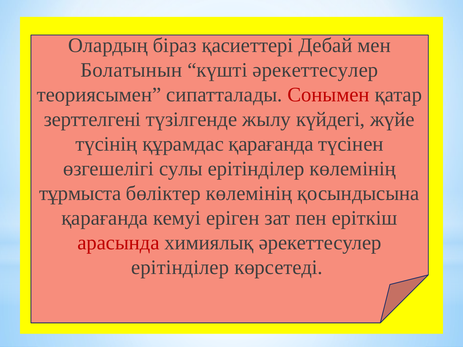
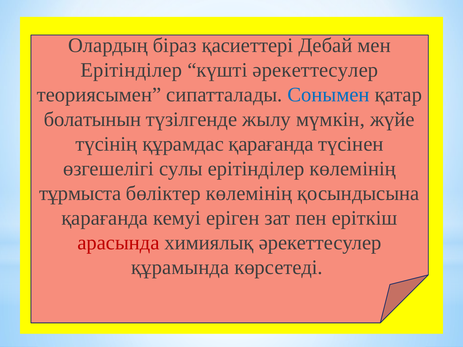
Болатынын: Болатынын -> Ерітінділер (131, 70)
Сонымен colour: red -> blue (329, 95)
зерттелгені: зерттелгені -> болатынын (92, 119)
күйдегі: күйдегі -> мүмкін (330, 119)
ерітінділер: ерітінділер -> құрамында (180, 268)
